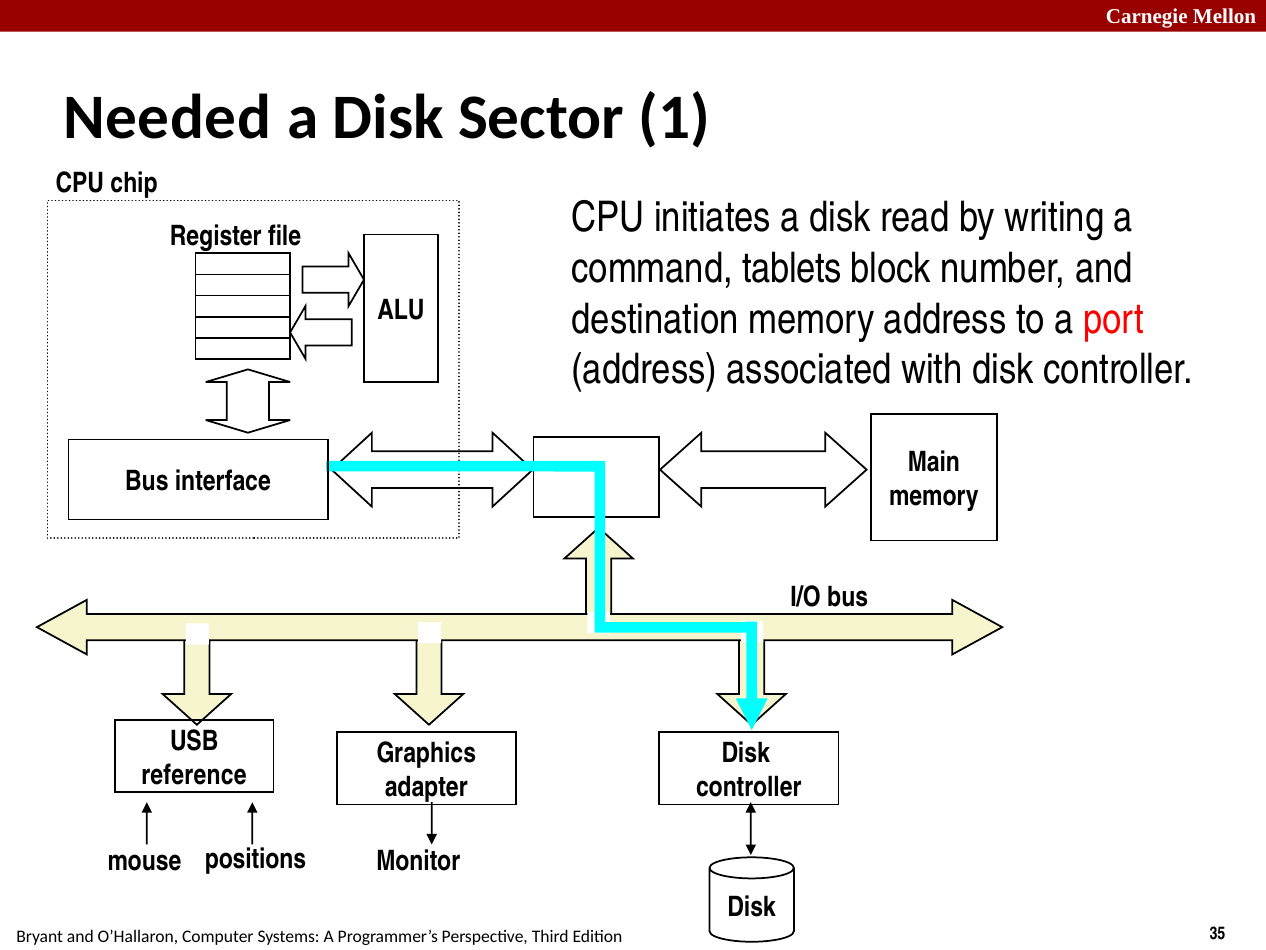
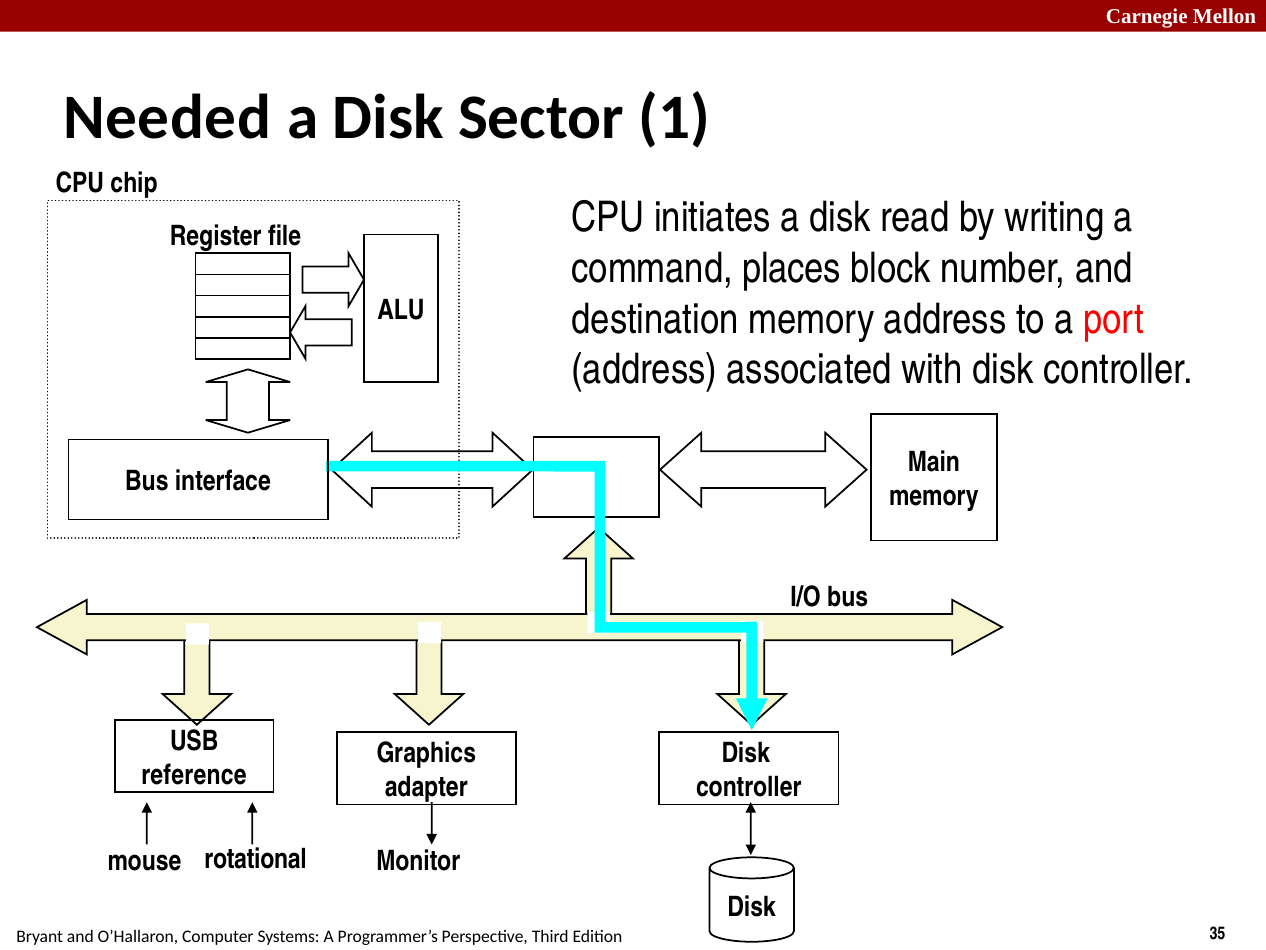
tablets: tablets -> places (792, 268)
positions: positions -> rotational (256, 859)
